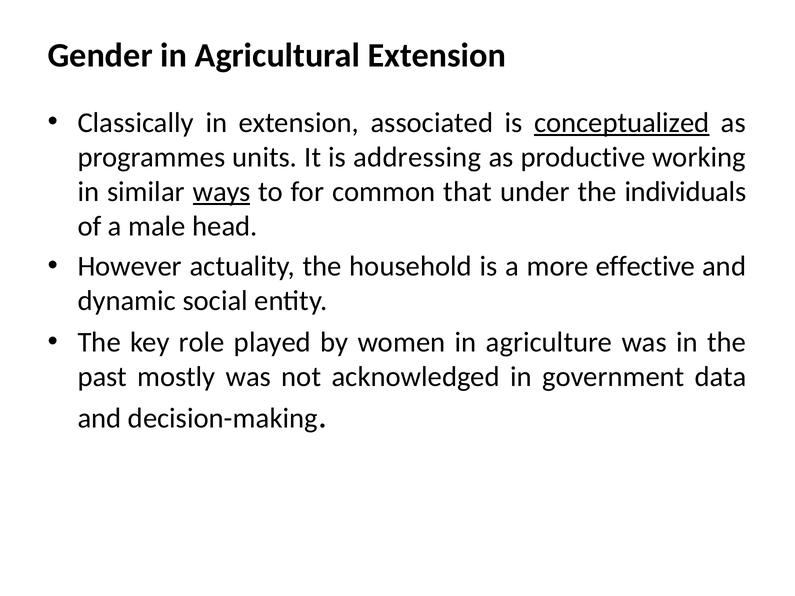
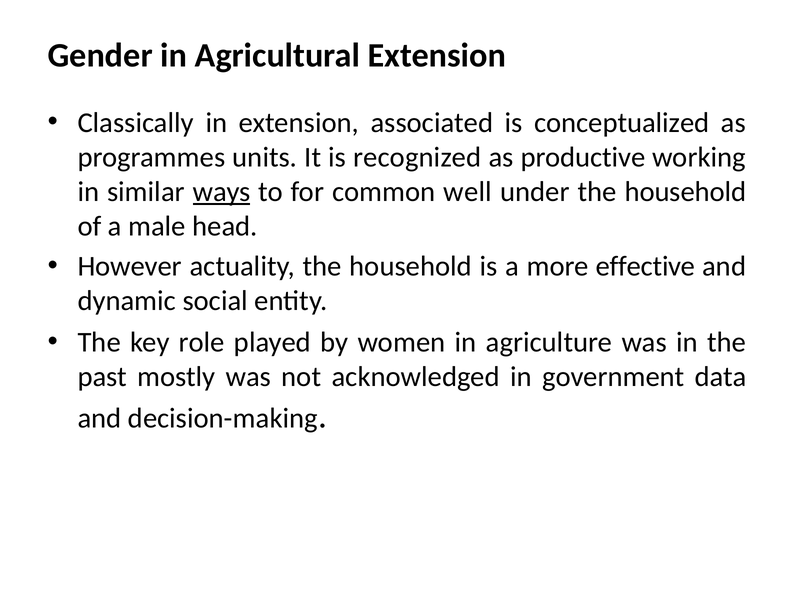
conceptualized underline: present -> none (622, 123)
addressing: addressing -> recognized (417, 157)
that: that -> well (468, 192)
under the individuals: individuals -> household (685, 192)
